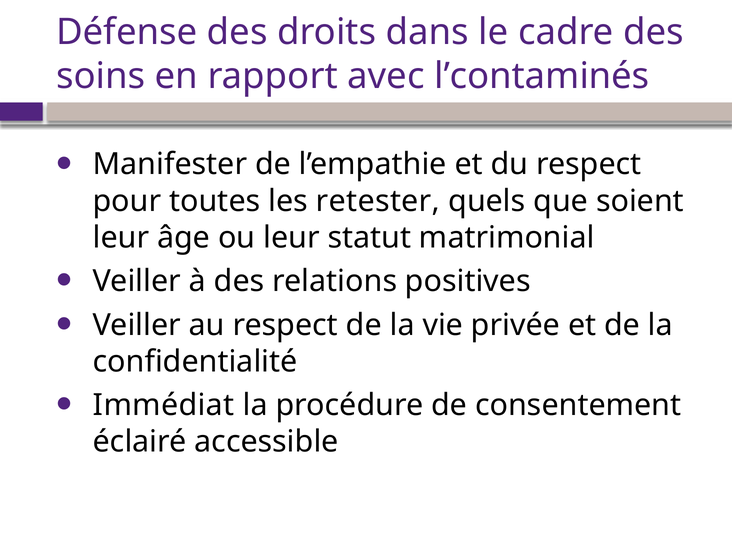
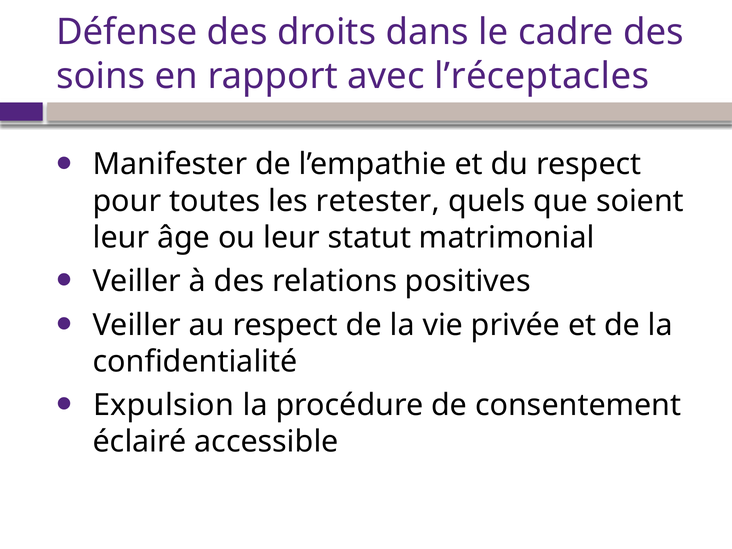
l’contaminés: l’contaminés -> l’réceptacles (542, 76)
Immédiat: Immédiat -> Expulsion (164, 405)
